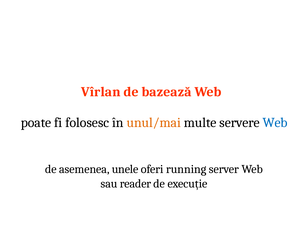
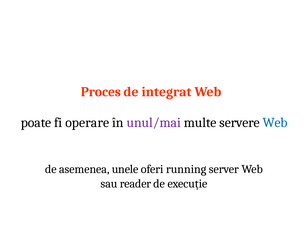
Vîrlan: Vîrlan -> Proces (101, 92)
bazează: bazează -> integrat (167, 92)
folosesc: folosesc -> operare (87, 123)
unul/mai colour: orange -> purple (154, 123)
